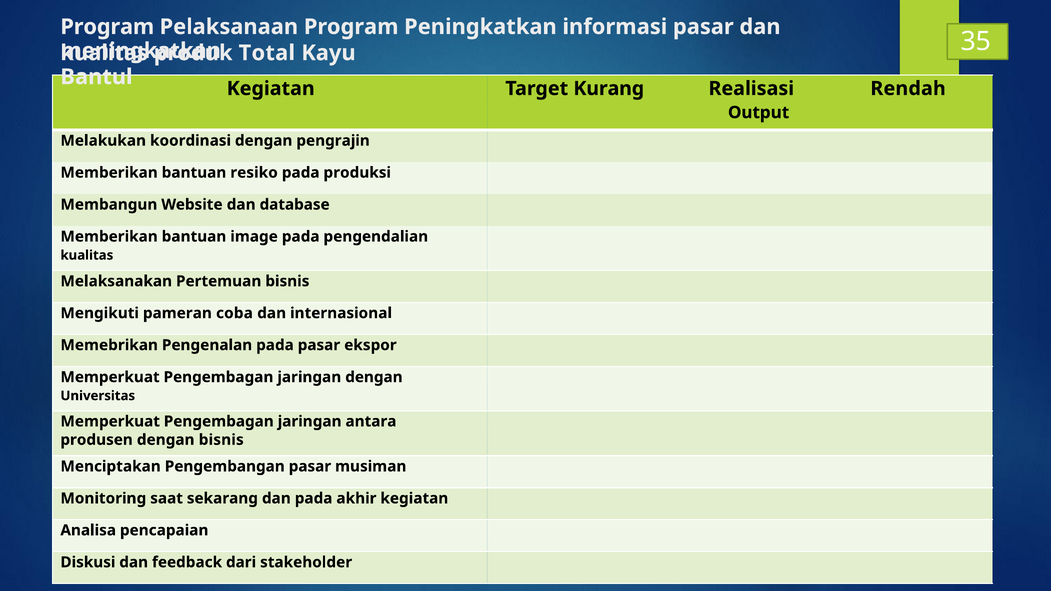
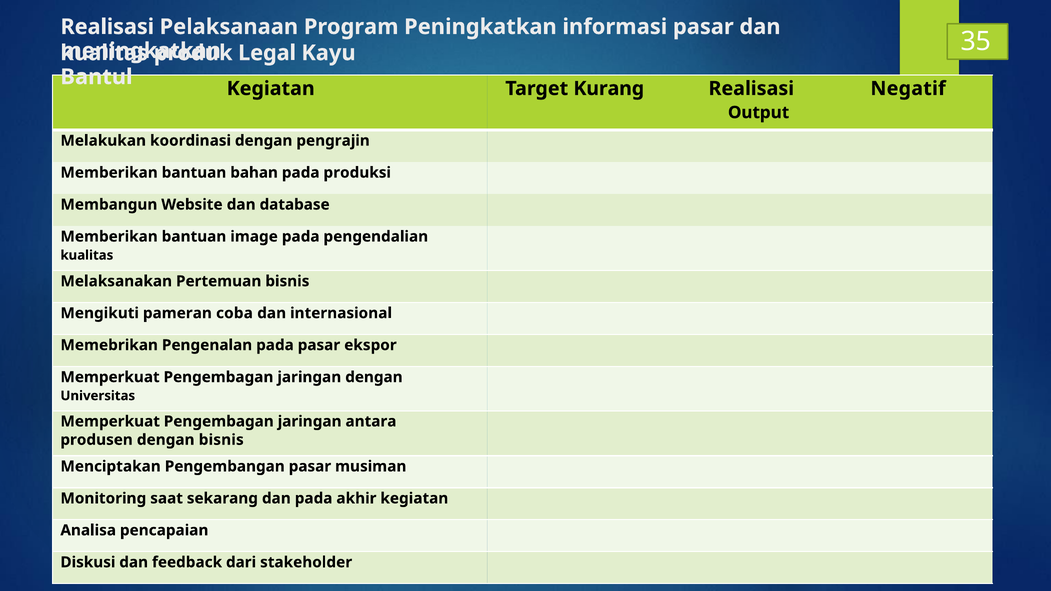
Program: Program -> Realisasi (107, 27)
Total: Total -> Legal (267, 53)
Rendah: Rendah -> Negatif (908, 89)
resiko: resiko -> bahan (254, 173)
